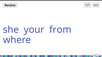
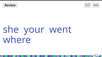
from: from -> went (60, 30)
